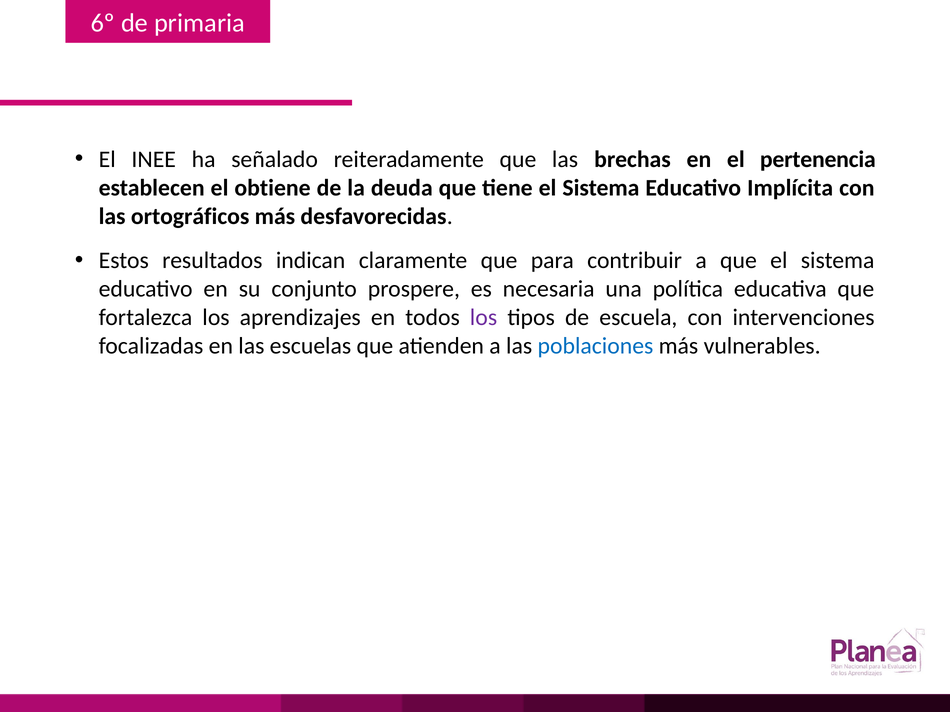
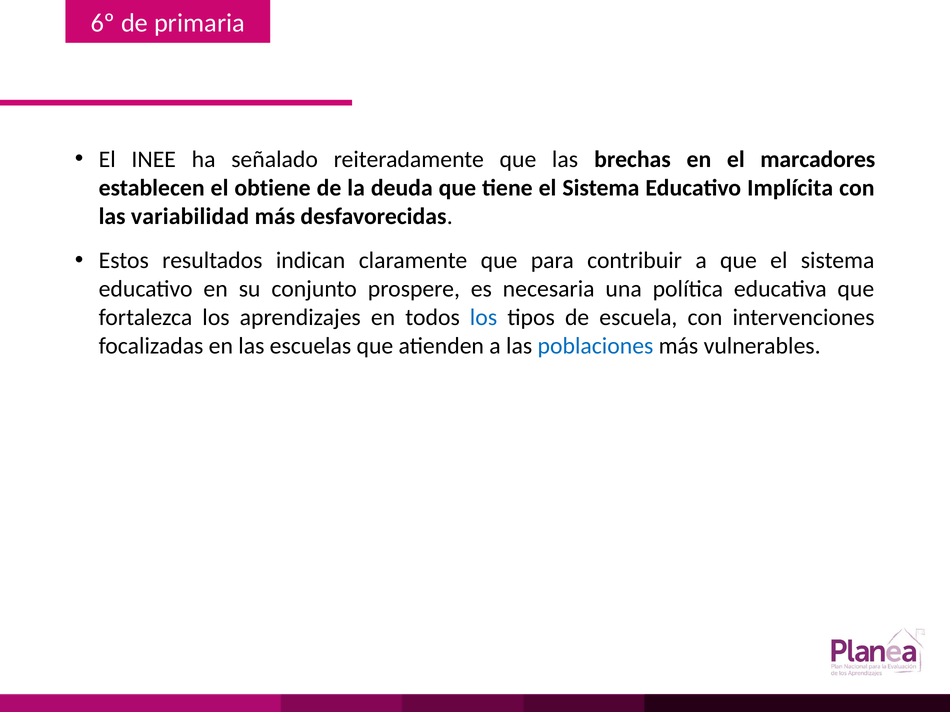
pertenencia: pertenencia -> marcadores (818, 159)
ortográficos: ortográficos -> variabilidad (190, 216)
los colour: purple -> blue (484, 318)
